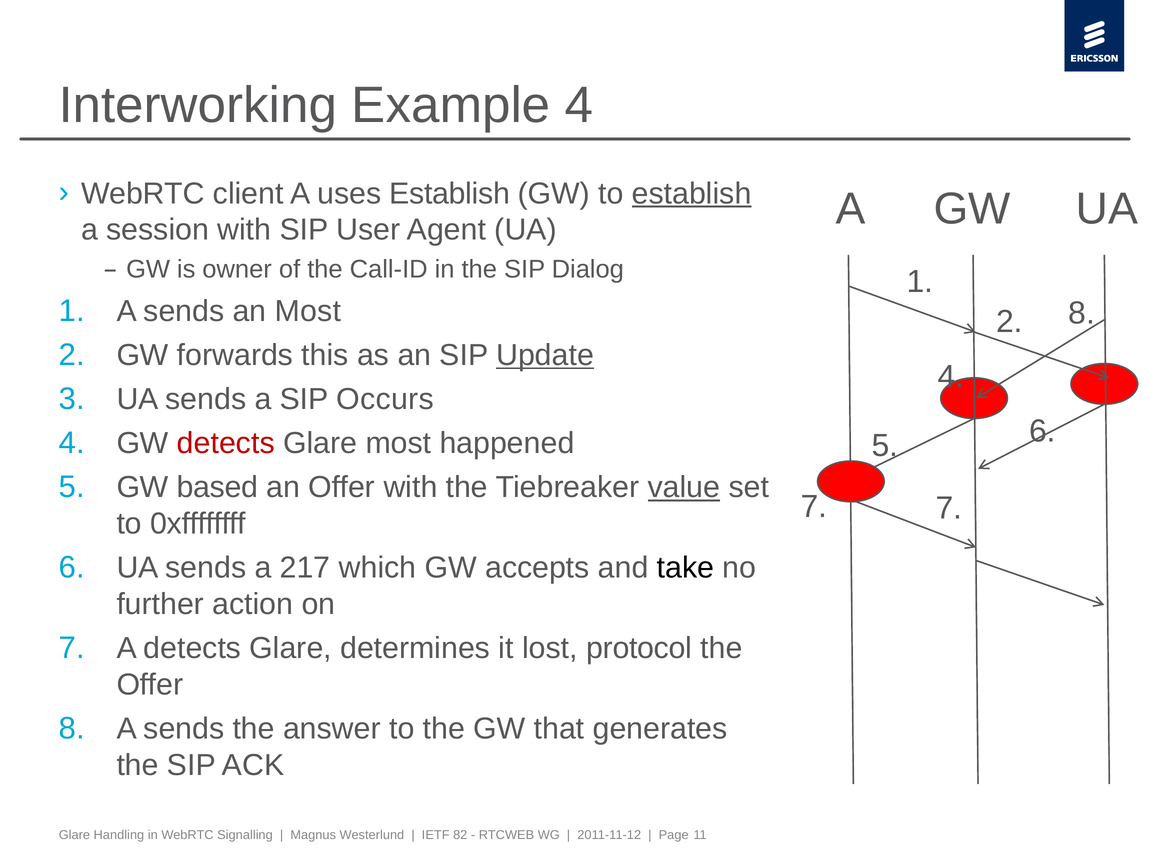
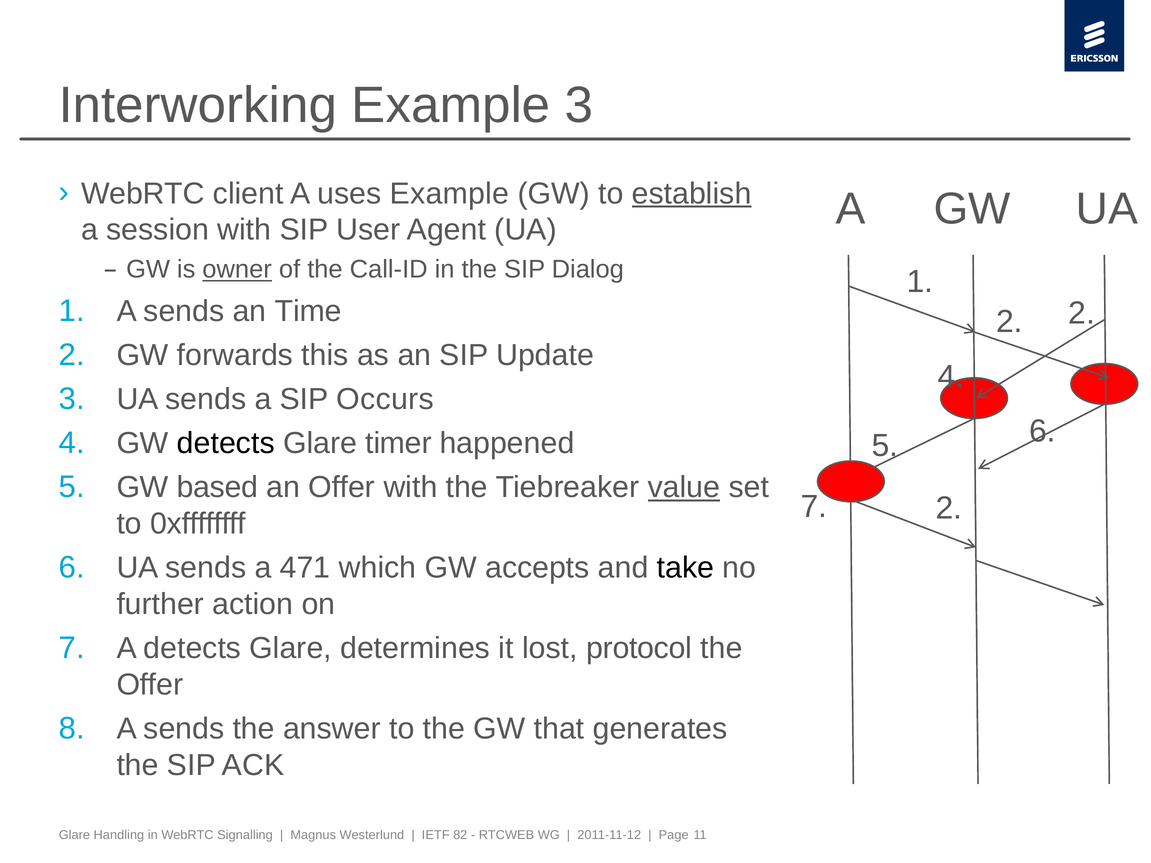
Example 4: 4 -> 3 (579, 105)
uses Establish: Establish -> Example (449, 194)
owner underline: none -> present (237, 270)
an Most: Most -> Time (308, 311)
2 8: 8 -> 2 (1082, 313)
Update underline: present -> none (545, 355)
detects colour: red -> black (226, 443)
Glare most: most -> timer (399, 443)
7 7: 7 -> 2 (949, 508)
217: 217 -> 471 (305, 568)
